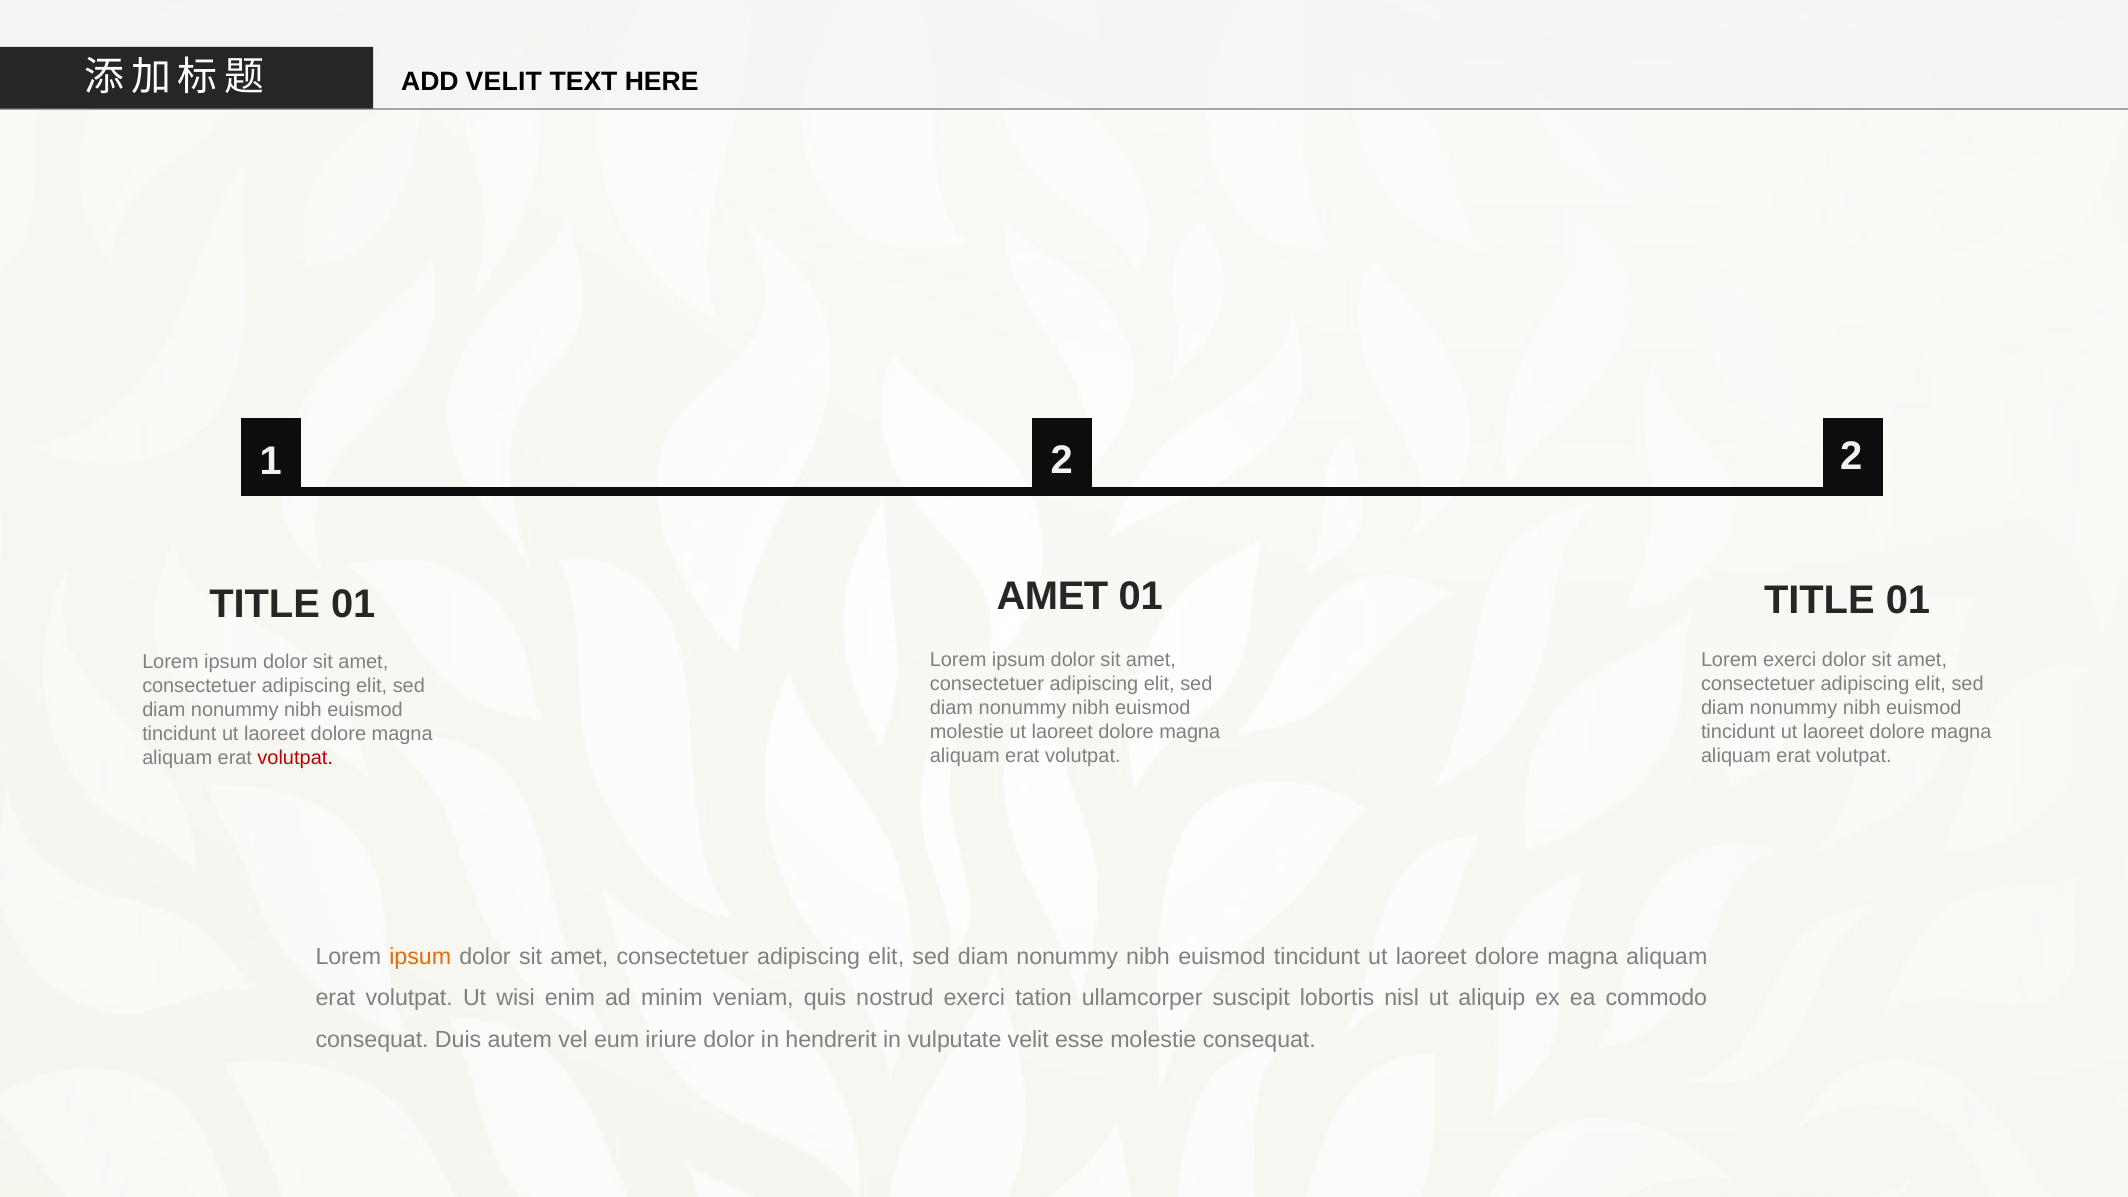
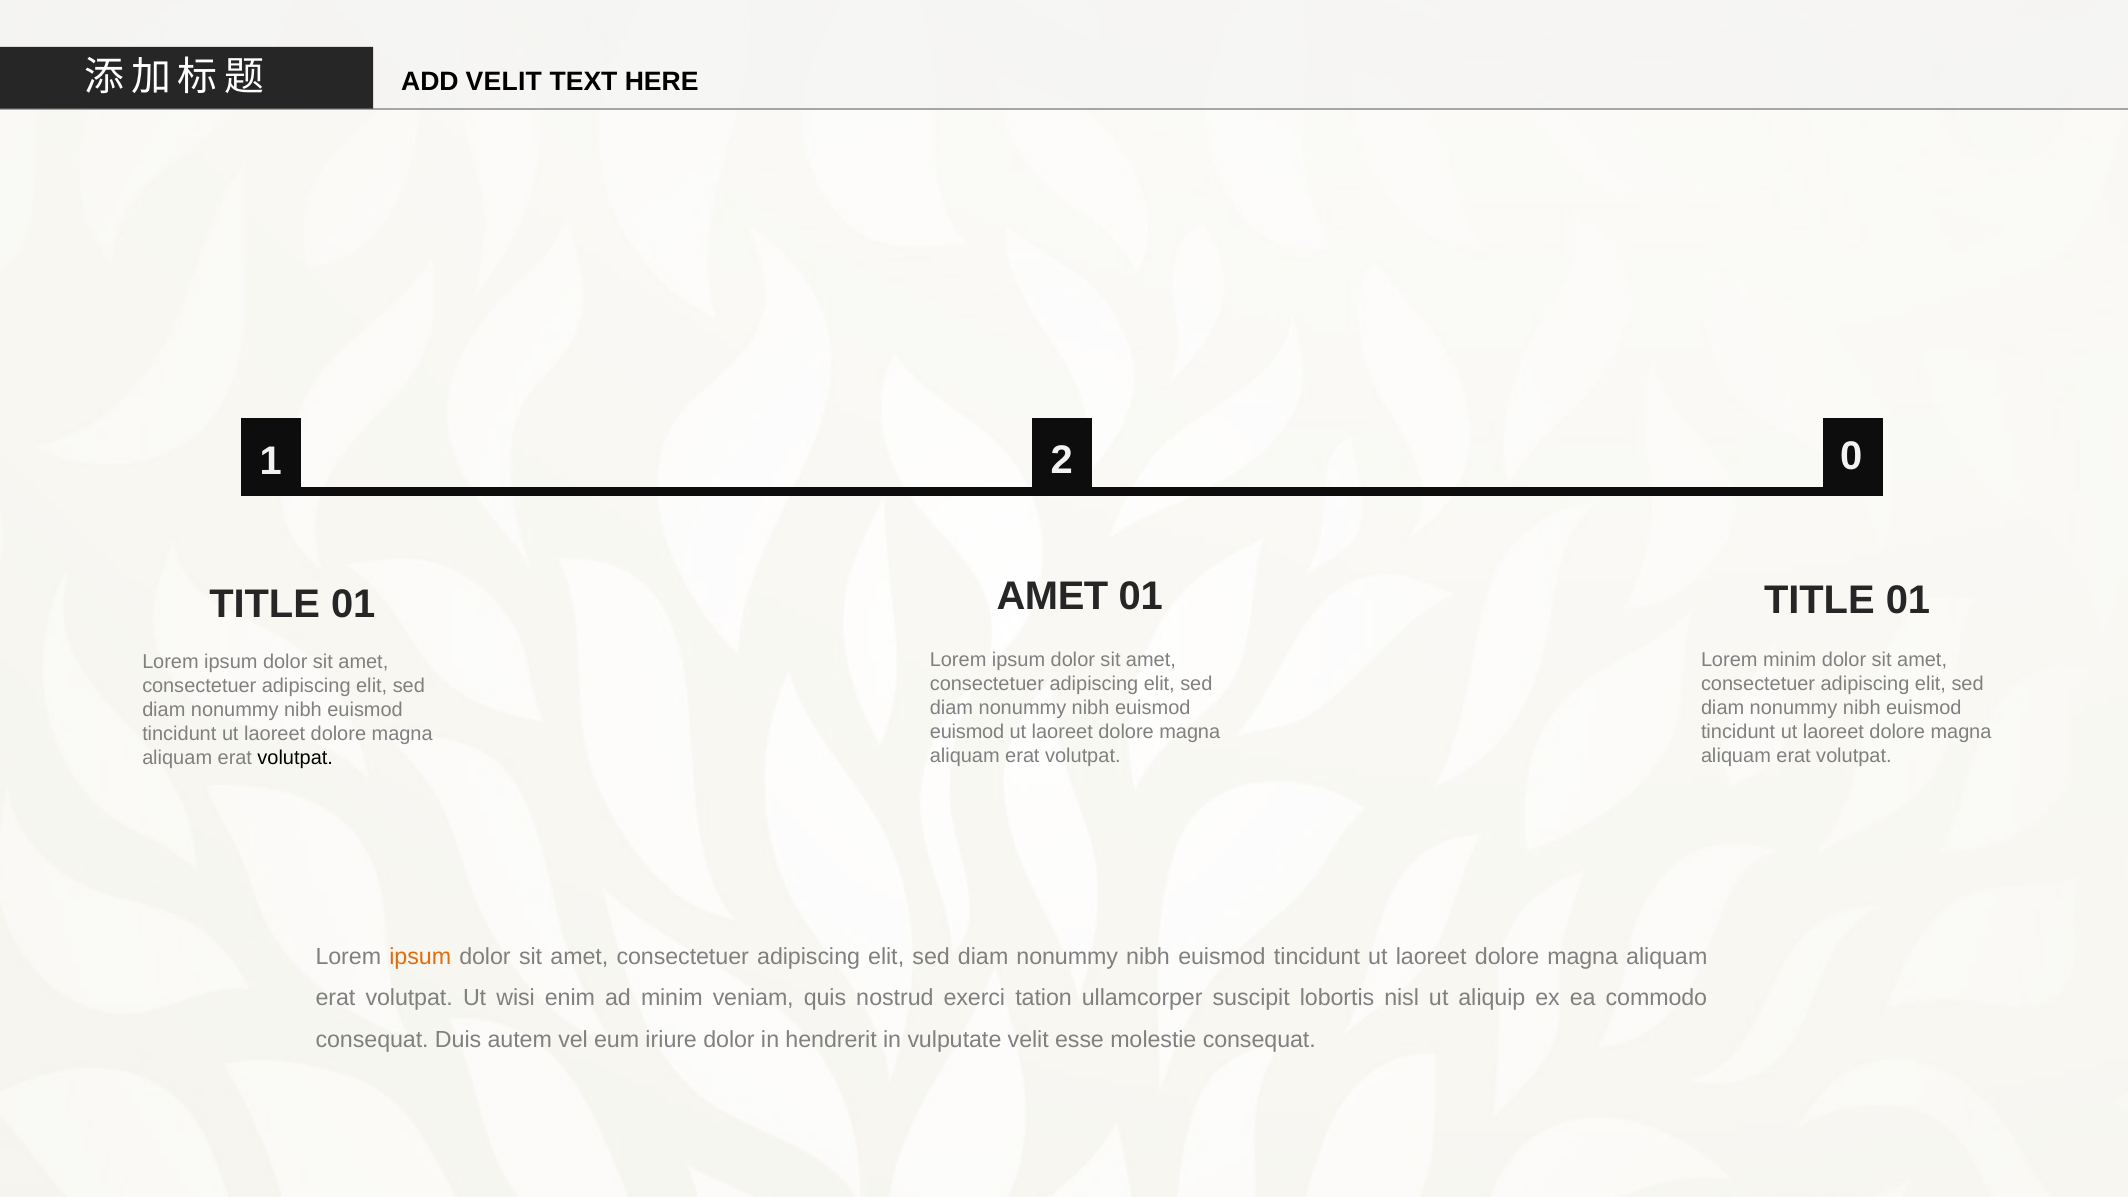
1 2: 2 -> 0 (1851, 457)
Lorem exerci: exerci -> minim (1790, 660)
molestie: molestie -> euismod (967, 732)
volutpat colour: red -> black (295, 757)
